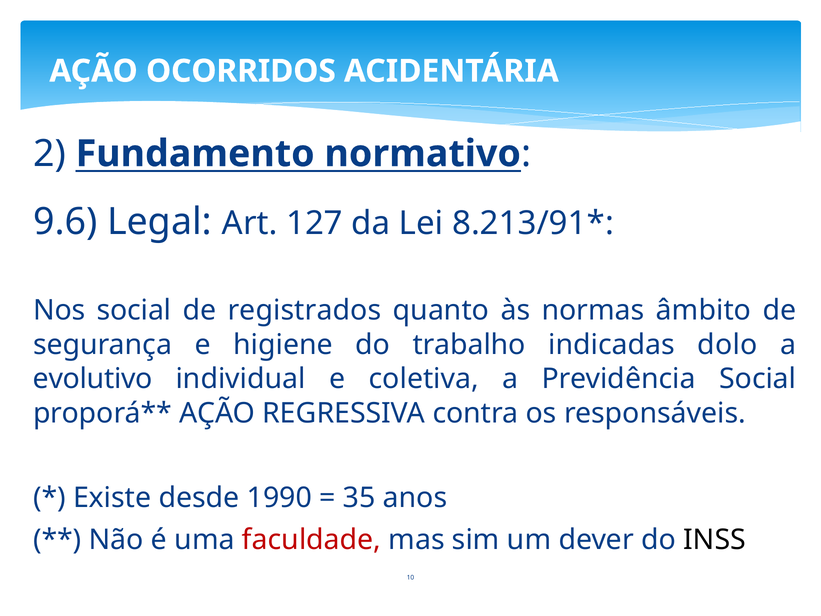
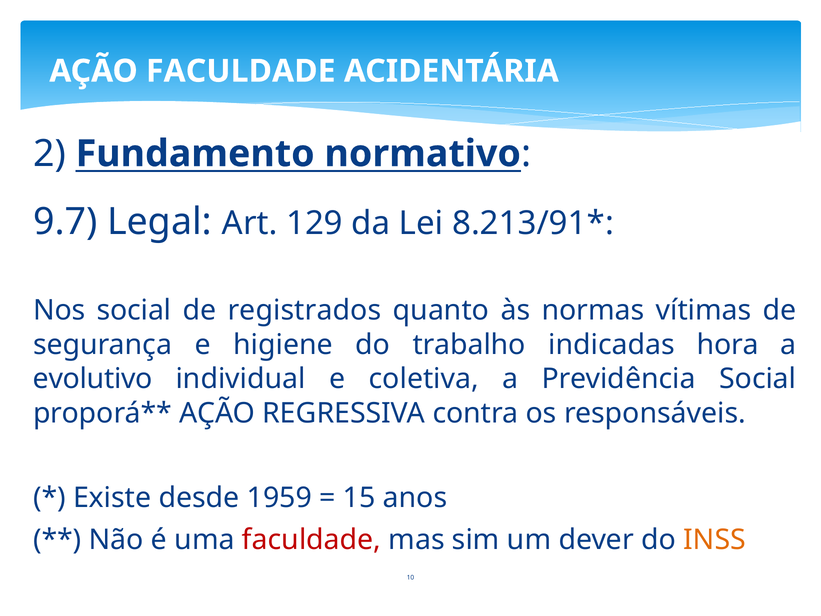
AÇÃO OCORRIDOS: OCORRIDOS -> FACULDADE (241, 71)
9.6: 9.6 -> 9.7 (65, 222)
127: 127 -> 129 (314, 223)
âmbito: âmbito -> vítimas (704, 310)
dolo: dolo -> hora (728, 345)
1990: 1990 -> 1959 (279, 497)
35: 35 -> 15 (359, 497)
INSS colour: black -> orange (715, 540)
